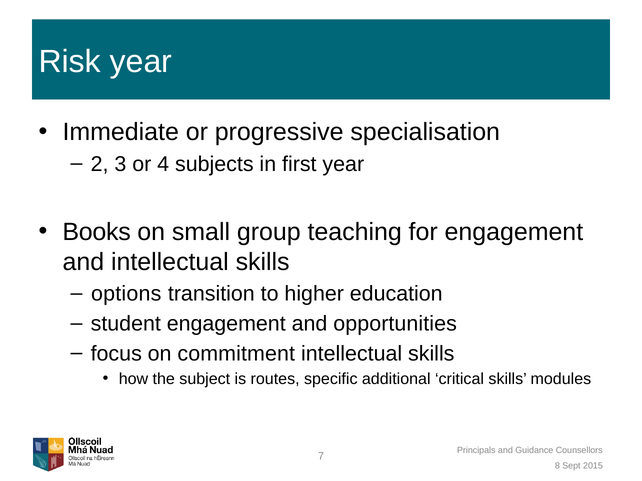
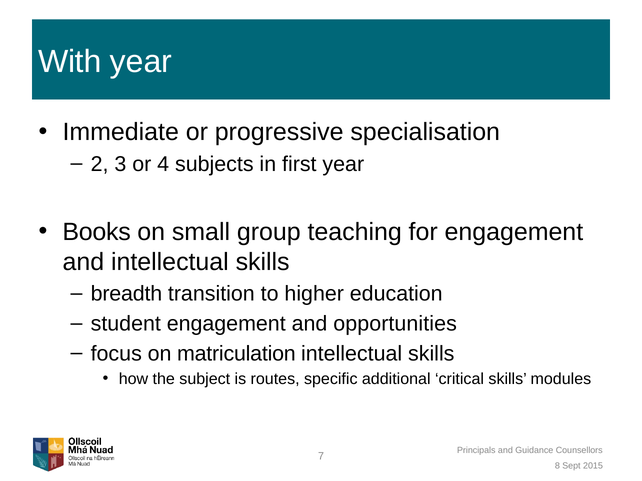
Risk: Risk -> With (70, 62)
options: options -> breadth (126, 294)
commitment: commitment -> matriculation (236, 354)
